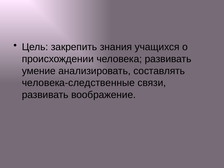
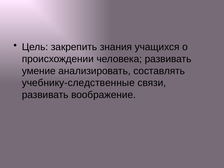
человека-следственные: человека-следственные -> учебнику-следственные (78, 83)
